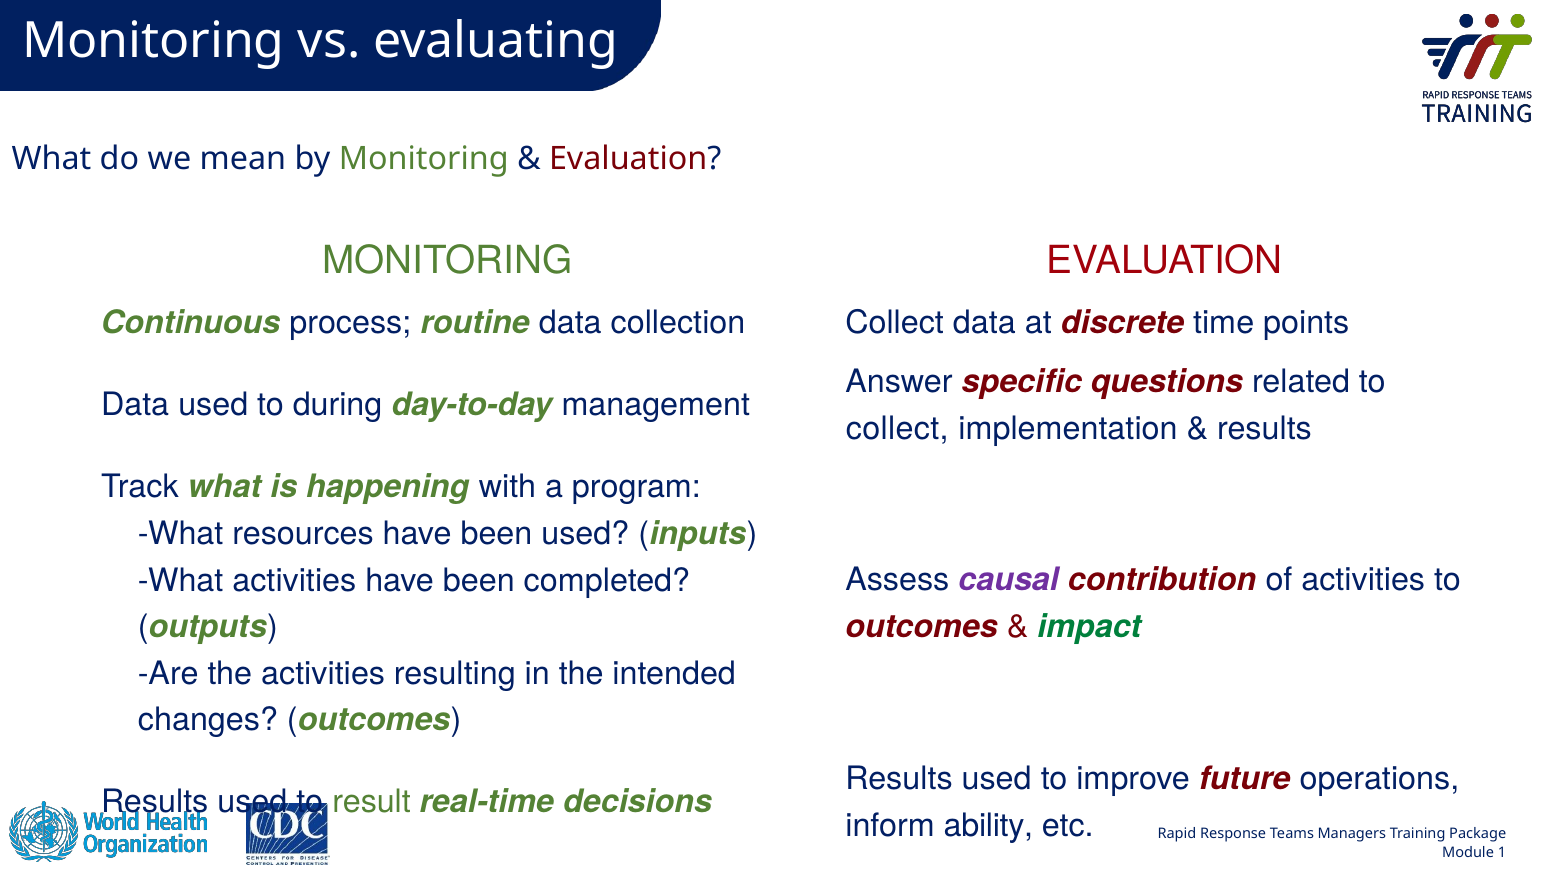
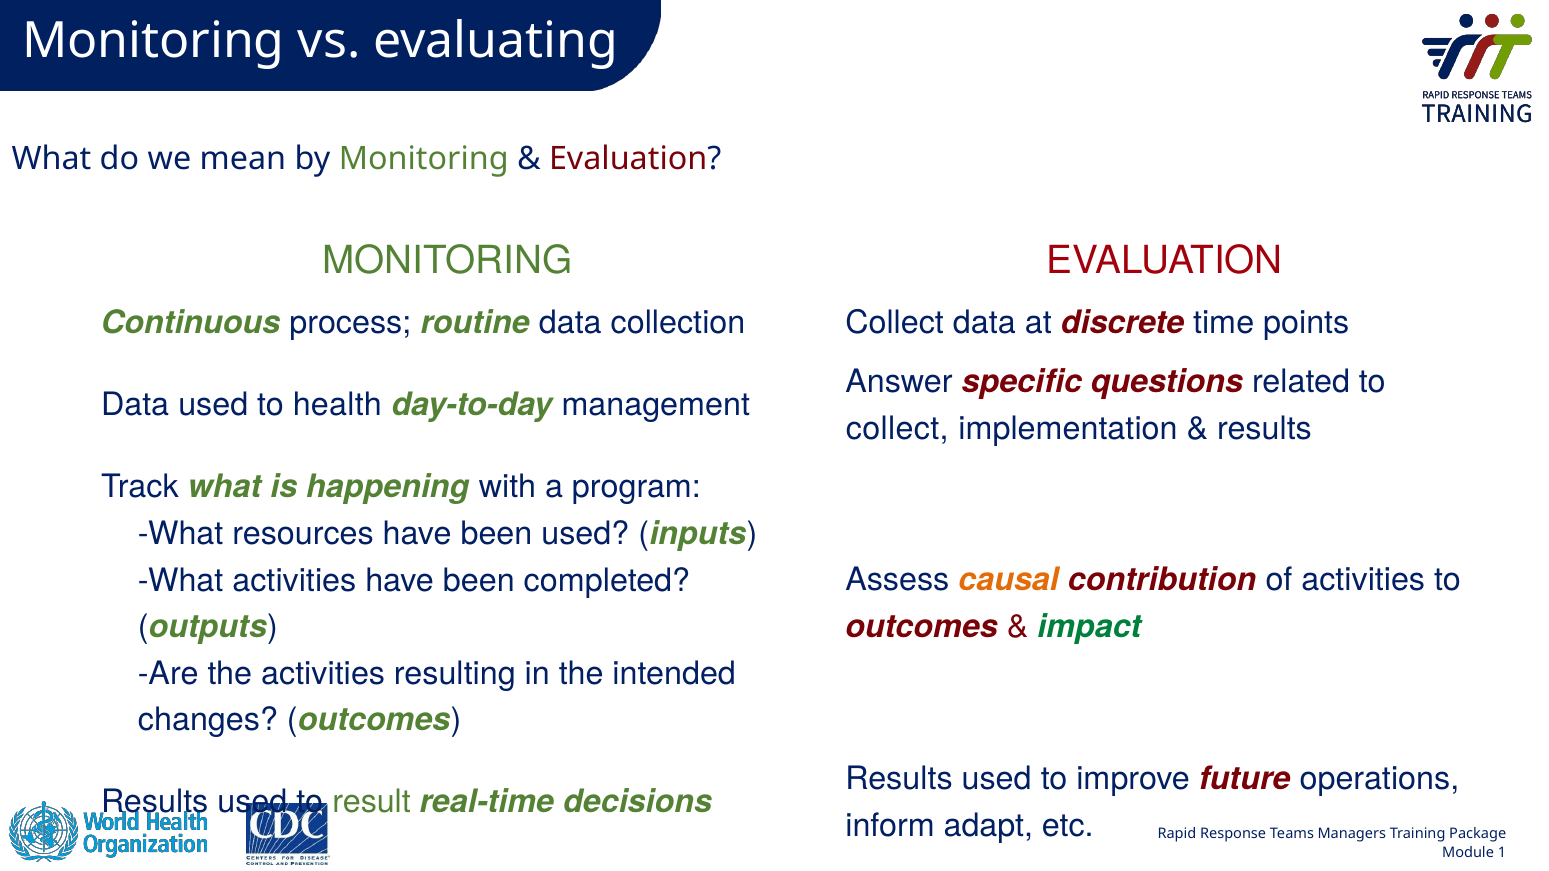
during: during -> health (337, 405)
causal colour: purple -> orange (1009, 580)
ability: ability -> adapt (988, 826)
